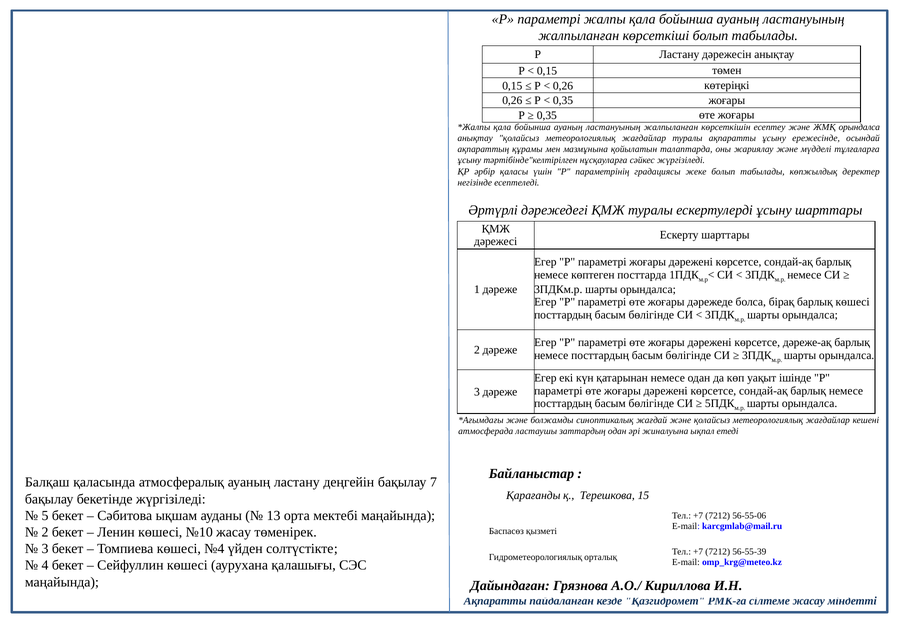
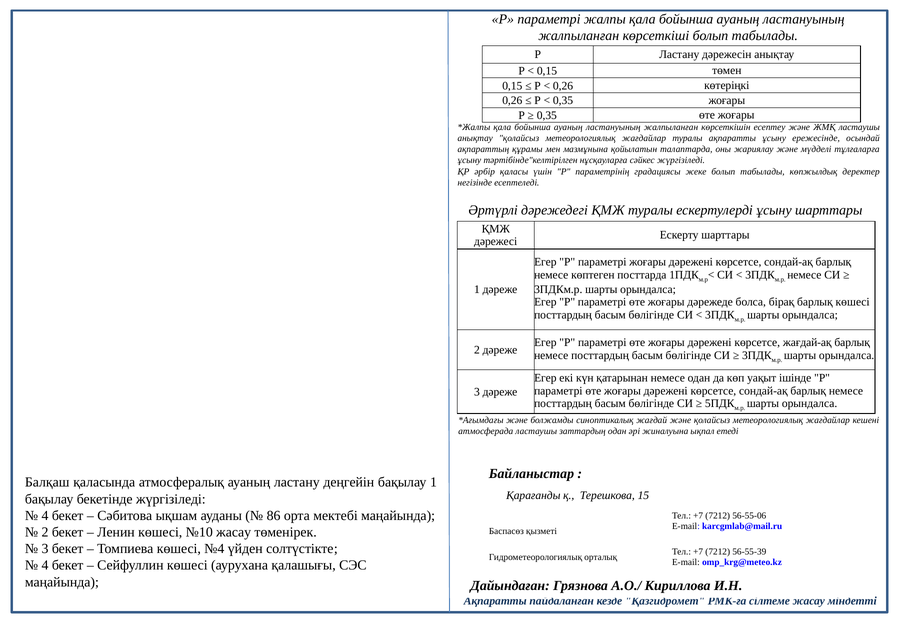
ЖМҚ орындалса: орындалса -> ластаушы (859, 127)
дәреже-ақ: дәреже-ақ -> жағдай-ақ (807, 342)
бақылау 7: 7 -> 1 (434, 482)
5: 5 -> 4 (45, 515)
13: 13 -> 86 (274, 515)
